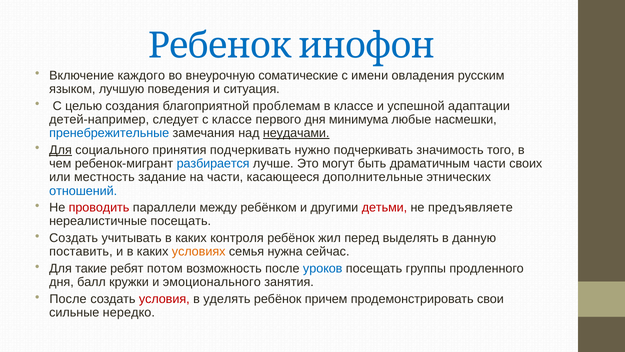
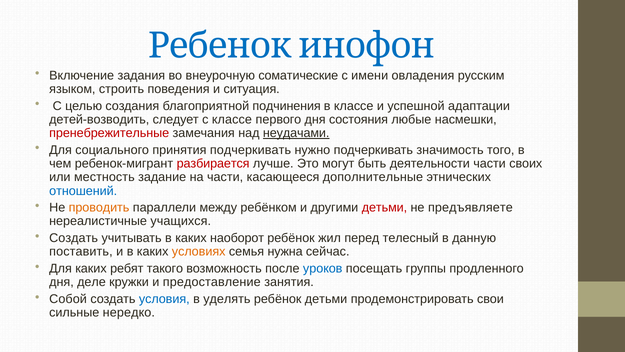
каждого: каждого -> задания (141, 75)
лучшую: лучшую -> строить (122, 89)
проблемам: проблемам -> подчинения (287, 106)
детей-например: детей-например -> детей-возводить (99, 119)
минимума: минимума -> состояния (359, 119)
пренебрежительные colour: blue -> red (109, 133)
Для underline: present -> none (61, 150)
разбирается colour: blue -> red (213, 163)
драматичным: драматичным -> деятельности (430, 163)
проводить colour: red -> orange (99, 207)
нереалистичные посещать: посещать -> учащихся (181, 221)
контроля: контроля -> наоборот (237, 238)
выделять: выделять -> телесный (411, 238)
Для такие: такие -> каких (91, 268)
потом: потом -> такого (165, 268)
балл: балл -> деле (91, 282)
эмоционального: эмоционального -> предоставление (212, 282)
После: После -> Собой (68, 299)
условия colour: red -> blue (164, 299)
ребёнок причем: причем -> детьми (326, 299)
